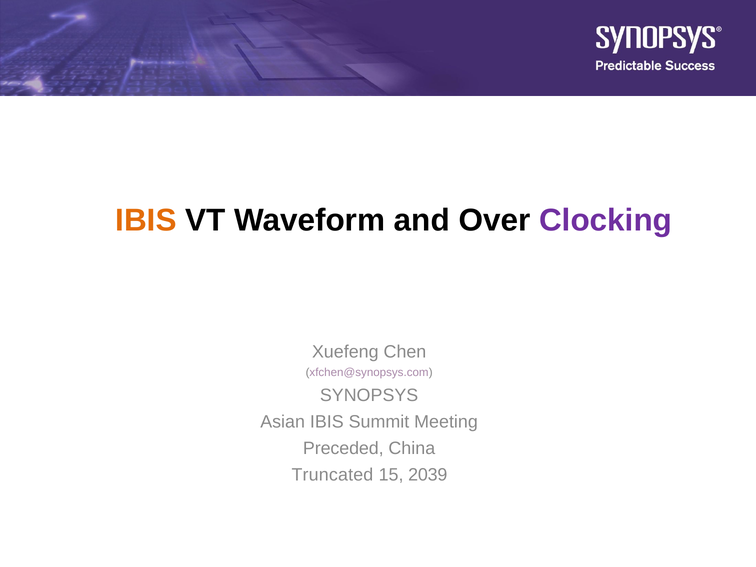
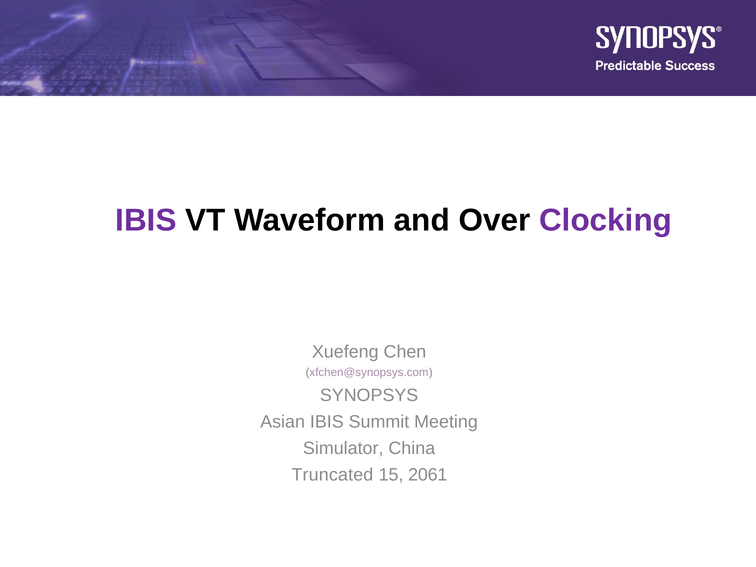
IBIS colour: orange -> purple (146, 221)
Preceded: Preceded -> Simulator (343, 448)
2039: 2039 -> 2061 (428, 475)
